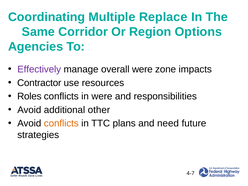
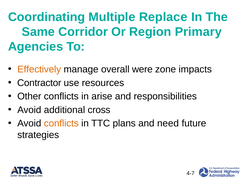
Options: Options -> Primary (198, 32)
Effectively colour: purple -> orange (39, 69)
Roles: Roles -> Other (29, 96)
in were: were -> arise (102, 96)
other: other -> cross (99, 110)
